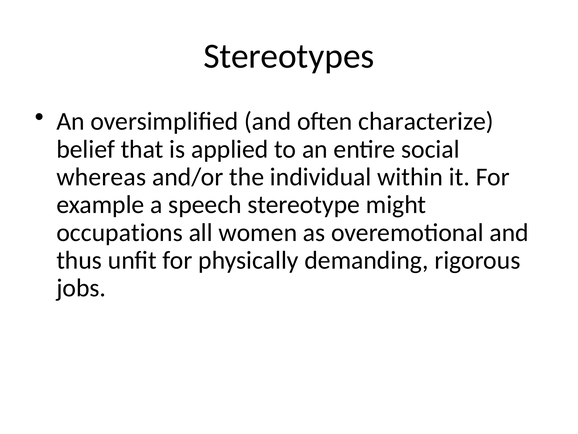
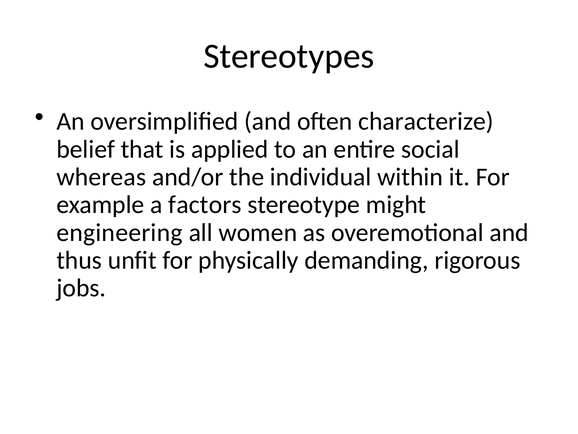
speech: speech -> factors (205, 205)
occupations: occupations -> engineering (119, 232)
